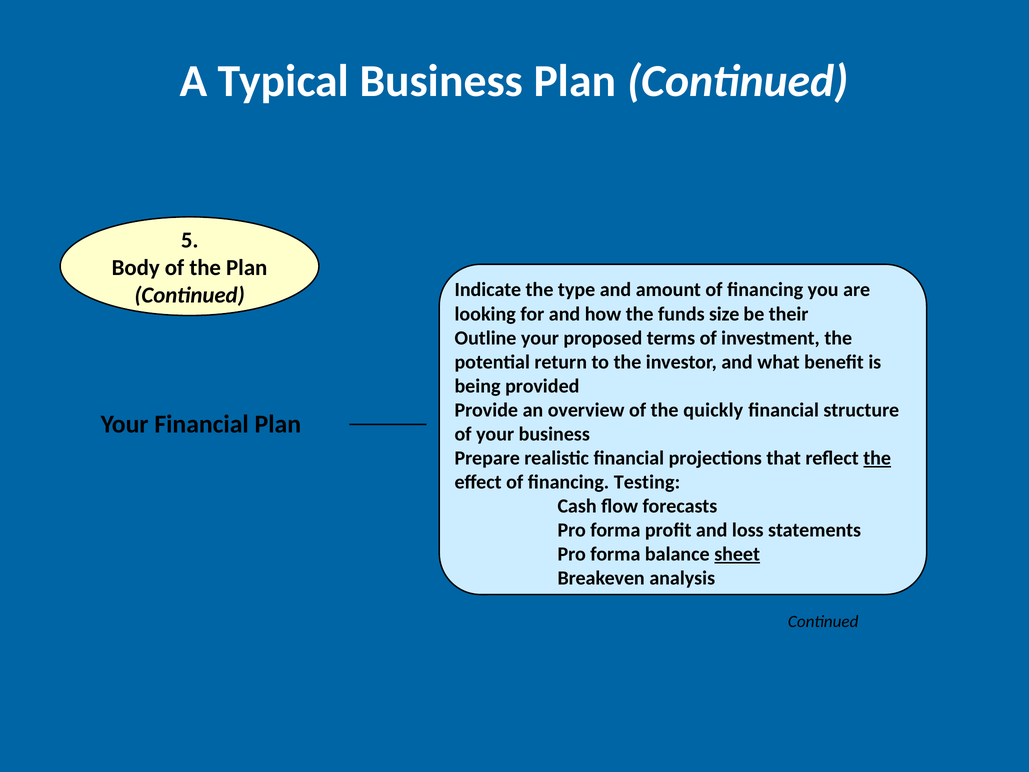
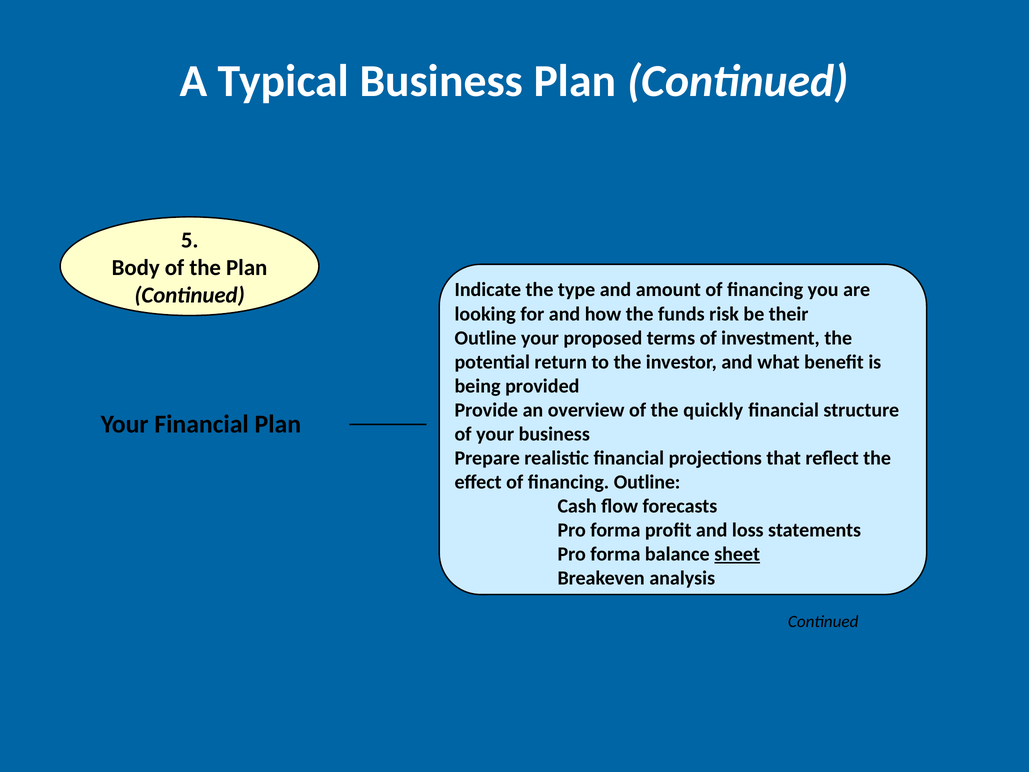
size: size -> risk (724, 314)
the underline: present -> none (877, 458)
financing Testing: Testing -> Outline (647, 482)
